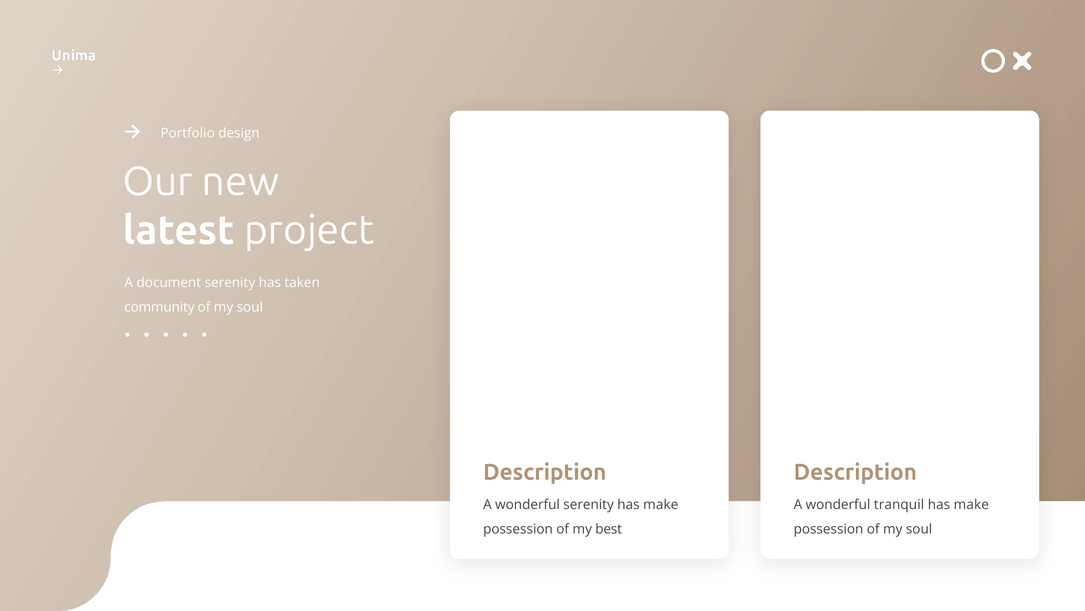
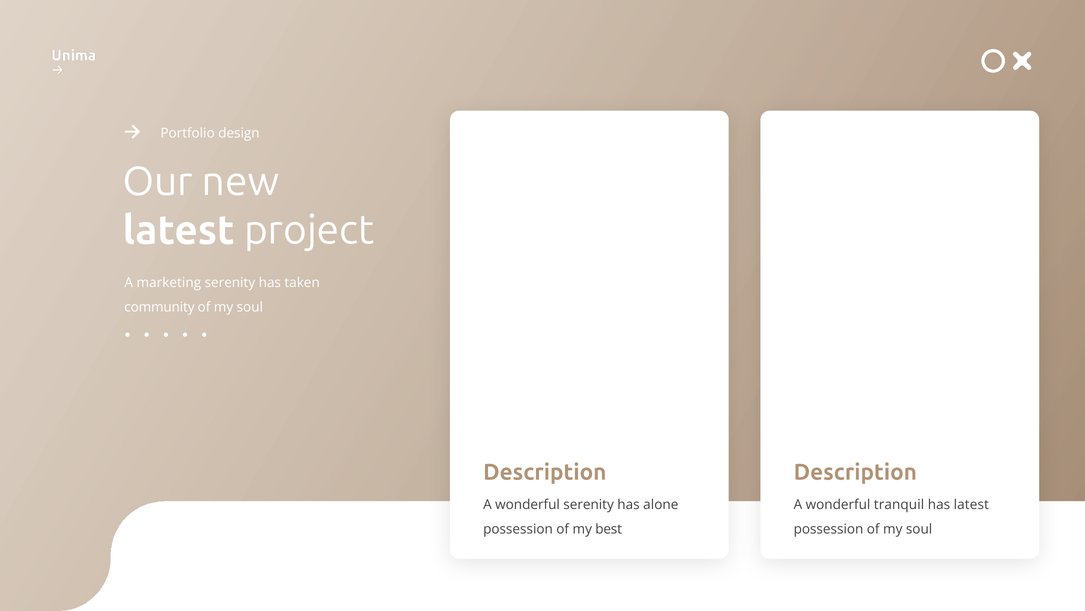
document: document -> marketing (169, 282)
serenity has make: make -> alone (661, 504)
make: make -> latest (971, 504)
